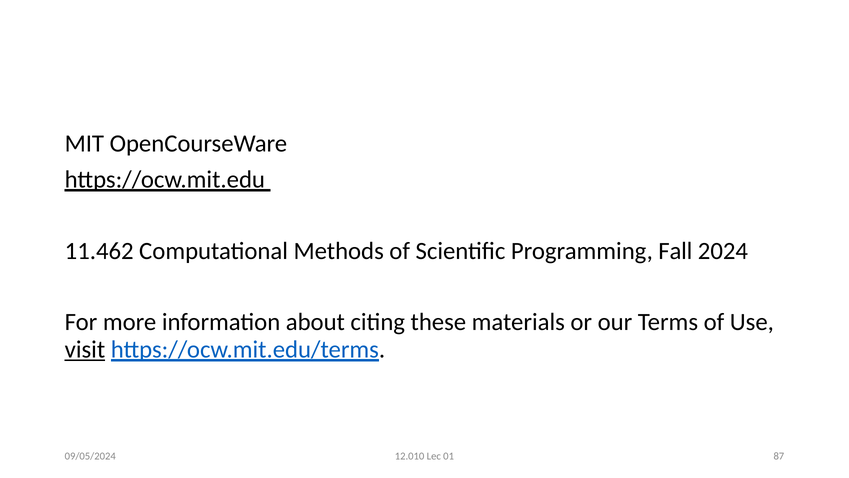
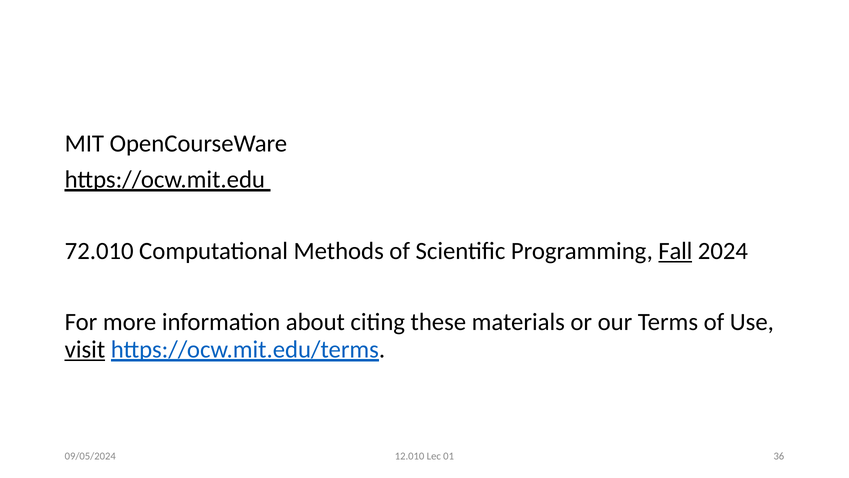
11.462: 11.462 -> 72.010 (99, 251)
Fall underline: none -> present (675, 251)
87: 87 -> 36 (779, 456)
